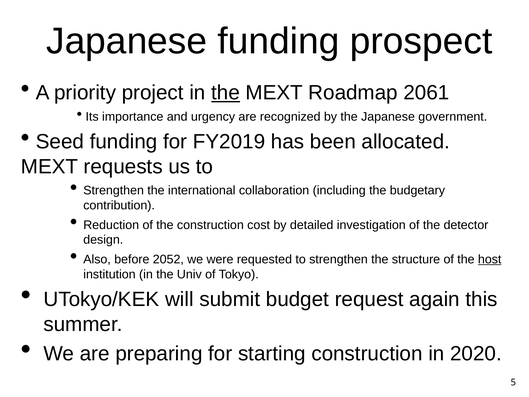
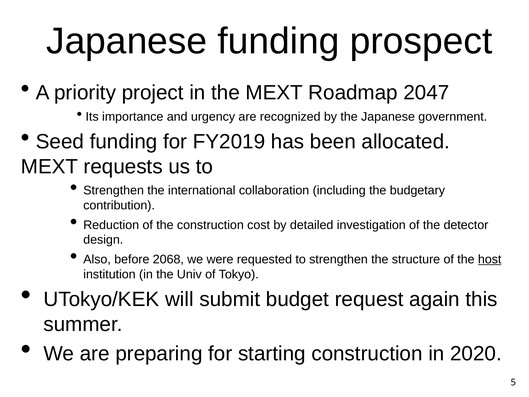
the underline: present -> none (226, 93)
2061: 2061 -> 2047 (426, 93)
2052: 2052 -> 2068 (168, 259)
